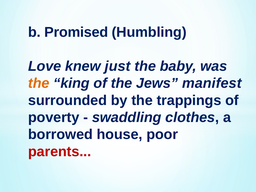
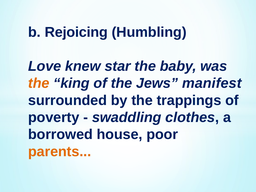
Promised: Promised -> Rejoicing (76, 32)
just: just -> star (118, 66)
parents colour: red -> orange (60, 152)
